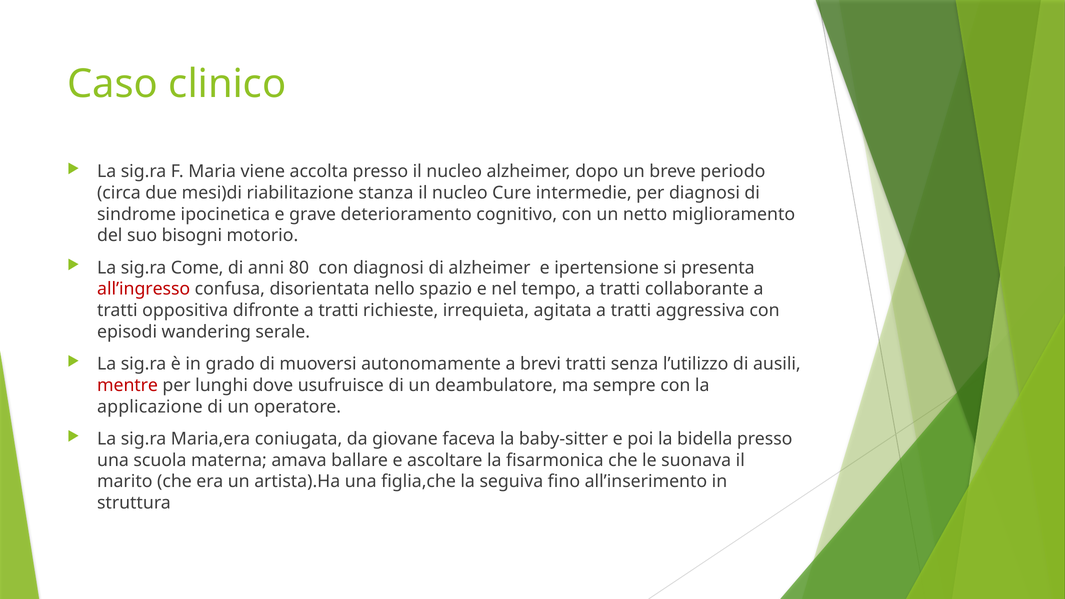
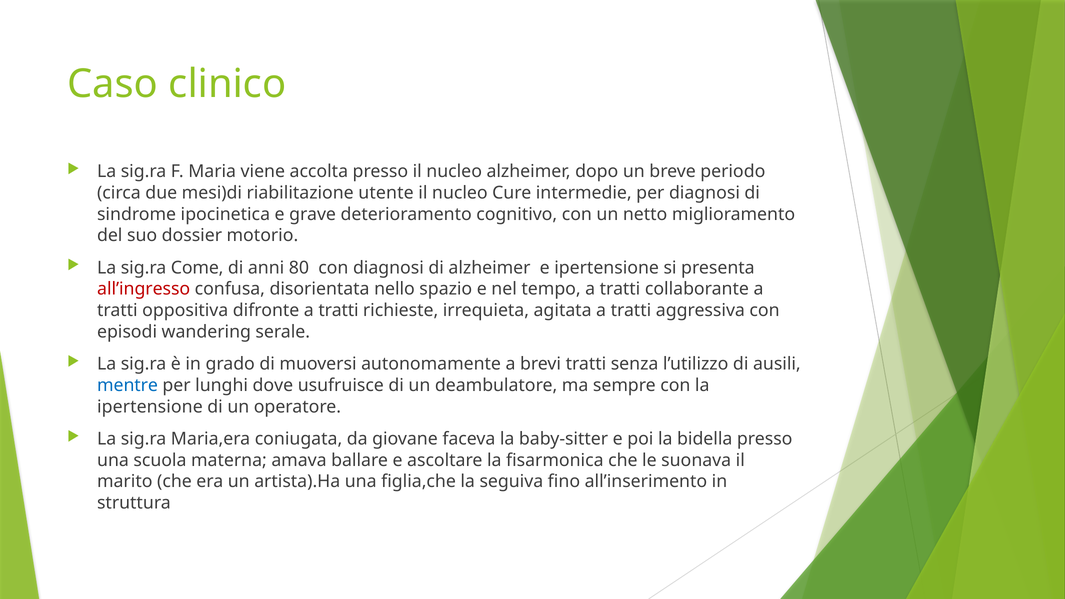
stanza: stanza -> utente (386, 193)
bisogni: bisogni -> dossier (192, 235)
mentre colour: red -> blue (128, 385)
applicazione: applicazione -> ipertensione (150, 407)
